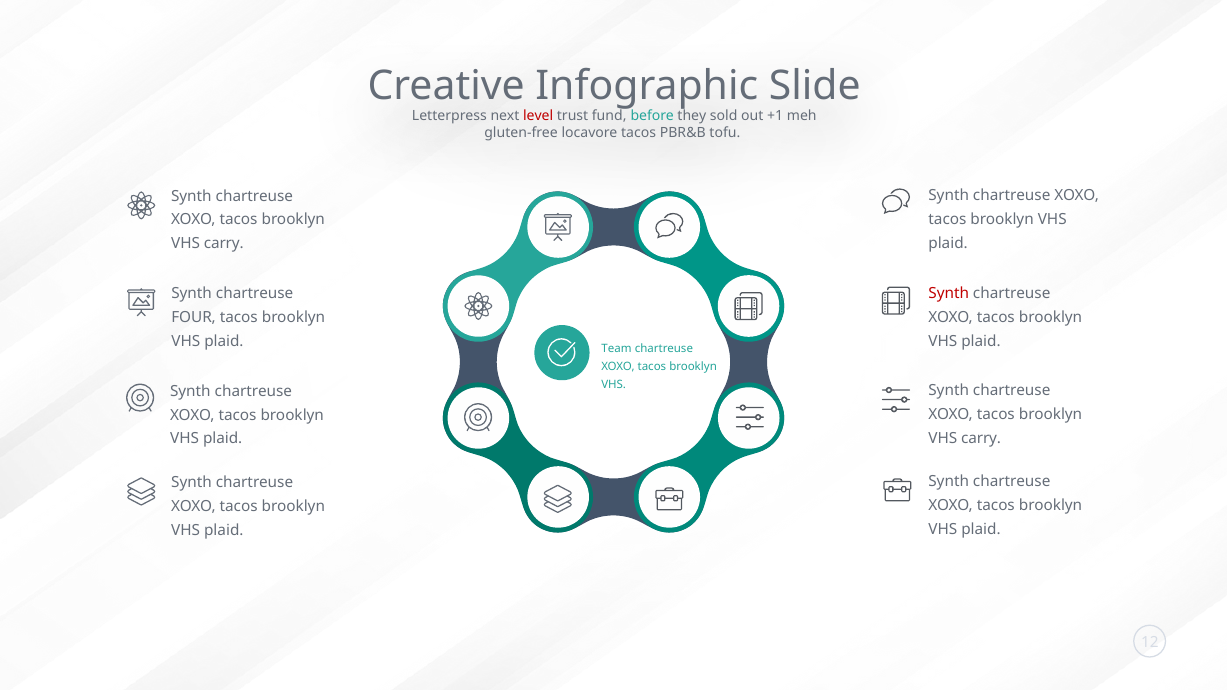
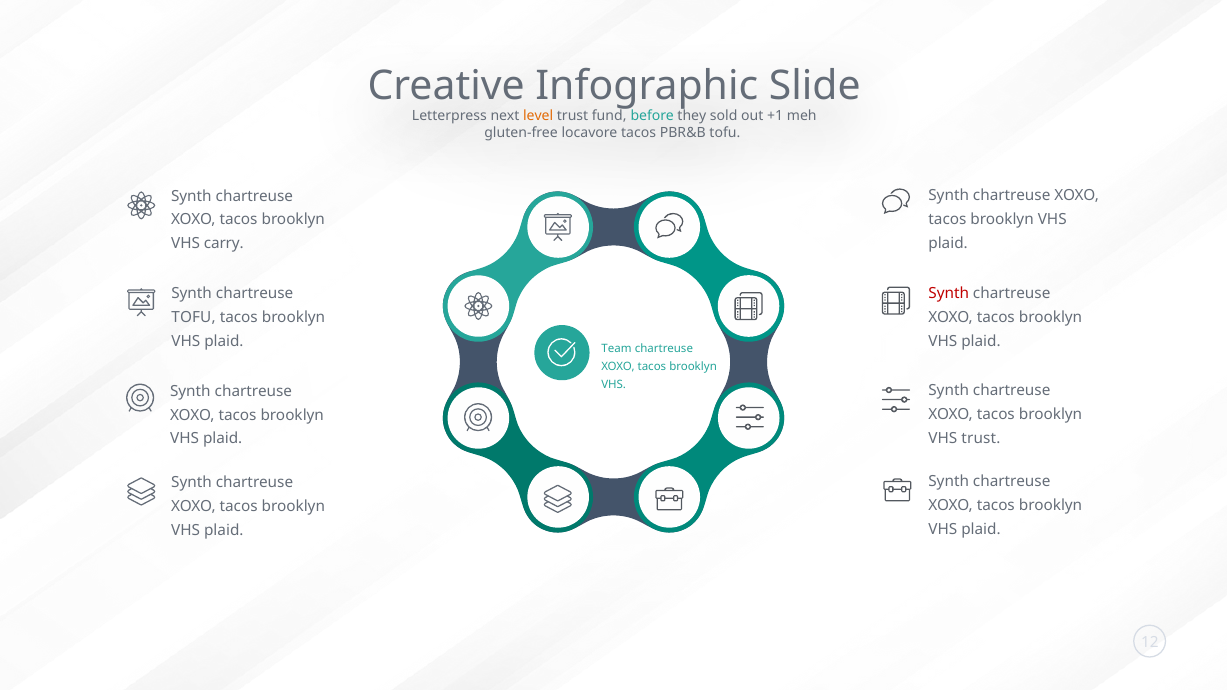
level colour: red -> orange (538, 116)
FOUR: FOUR -> TOFU (194, 318)
carry: carry -> trust (981, 439)
